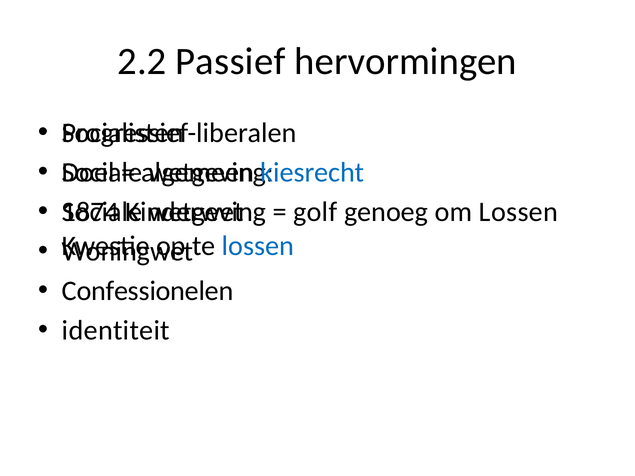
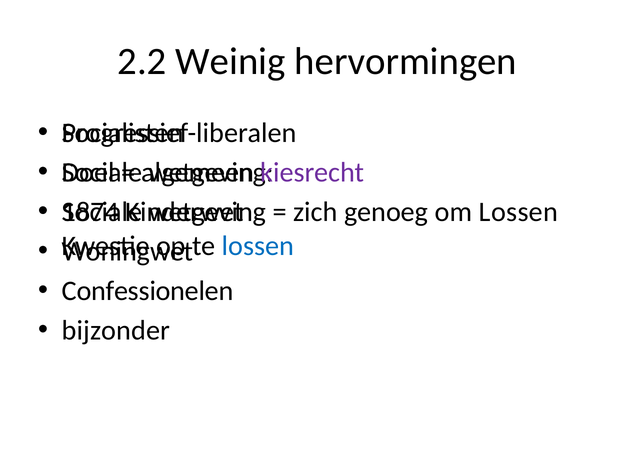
Passief: Passief -> Weinig (230, 61)
kiesrecht colour: blue -> purple (312, 173)
golf: golf -> zich (315, 212)
identiteit: identiteit -> bijzonder (116, 331)
